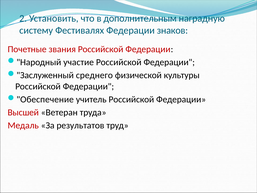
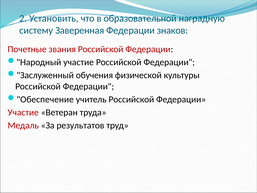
дополнительным: дополнительным -> образовательной (140, 18)
Фестивалях: Фестивалях -> Заверенная (80, 30)
среднего: среднего -> обучения (94, 75)
Высшей: Высшей -> Участие (23, 112)
